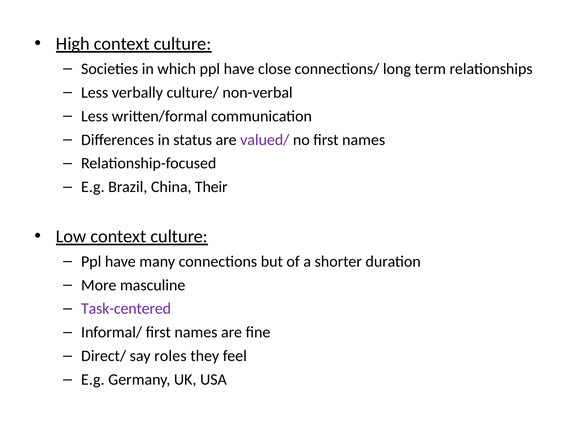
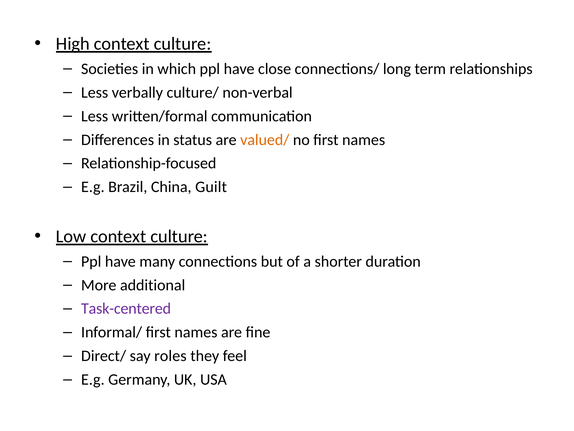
valued/ colour: purple -> orange (265, 140)
Their: Their -> Guilt (211, 187)
masculine: masculine -> additional (153, 285)
